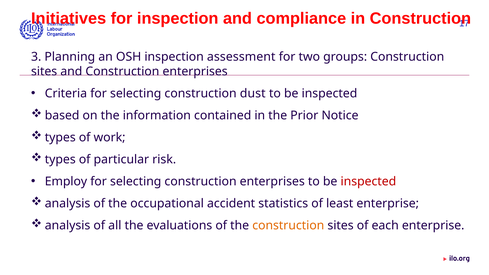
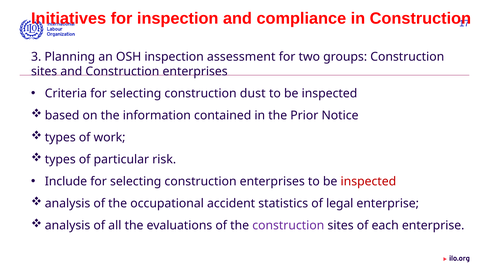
Employ: Employ -> Include (66, 181)
least: least -> legal (340, 203)
construction colour: orange -> purple (288, 225)
